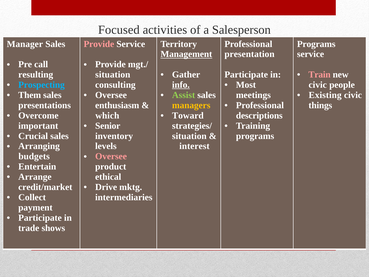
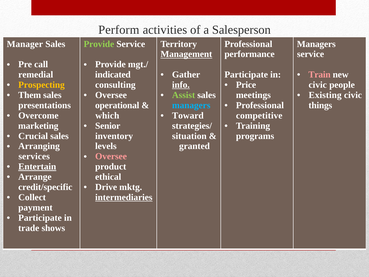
Focused: Focused -> Perform (119, 30)
Provide colour: pink -> light green (99, 44)
Programs: Programs -> Managers (316, 44)
presentation: presentation -> performance (250, 54)
resulting: resulting -> remedial (36, 75)
situation: situation -> indicated (113, 75)
Prospecting colour: light blue -> yellow (42, 85)
Most: Most -> Price (246, 85)
enthusiasm: enthusiasm -> operational (117, 105)
managers colour: yellow -> light blue (191, 105)
descriptions: descriptions -> competitive (259, 115)
important: important -> marketing (38, 126)
interest: interest -> granted (194, 146)
budgets: budgets -> services (34, 156)
Entertain underline: none -> present (37, 166)
credit/market: credit/market -> credit/specific (45, 187)
intermediaries underline: none -> present (124, 197)
